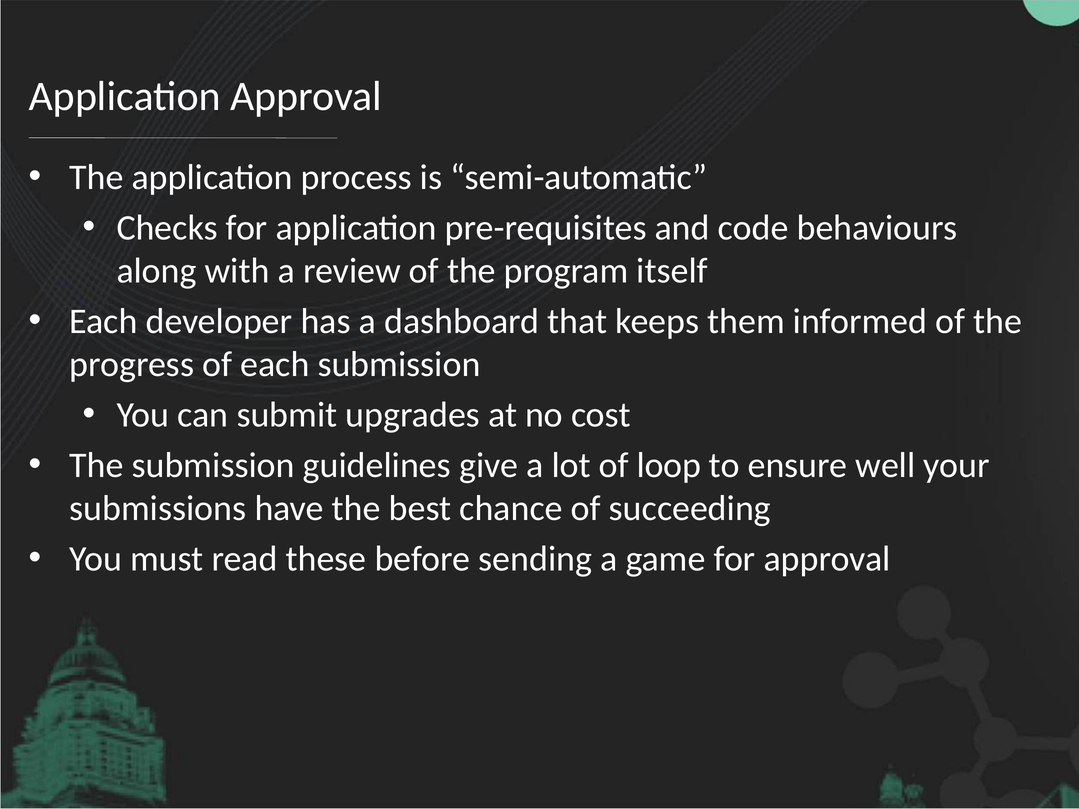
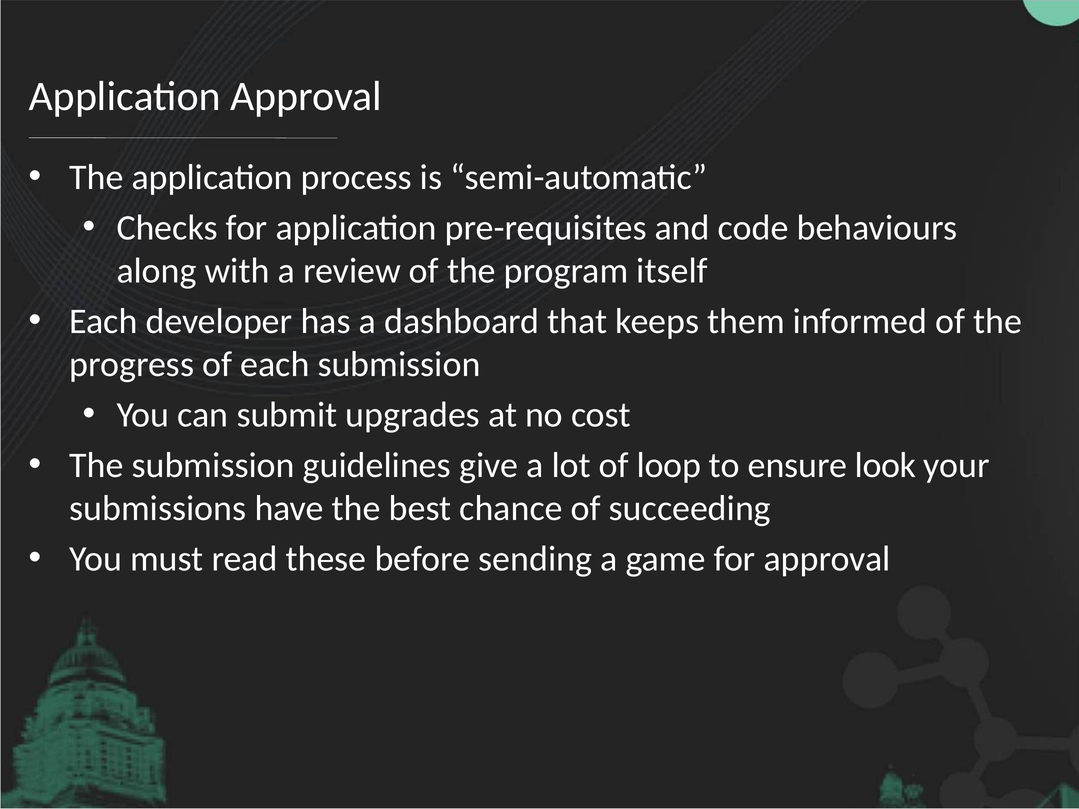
well: well -> look (886, 465)
